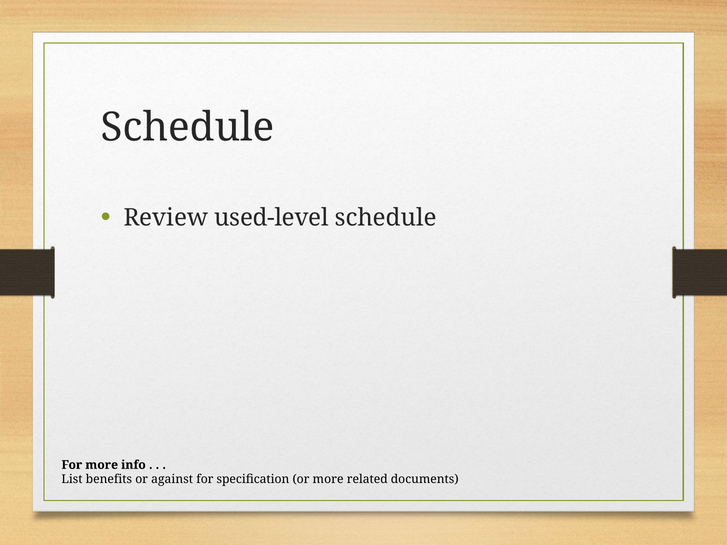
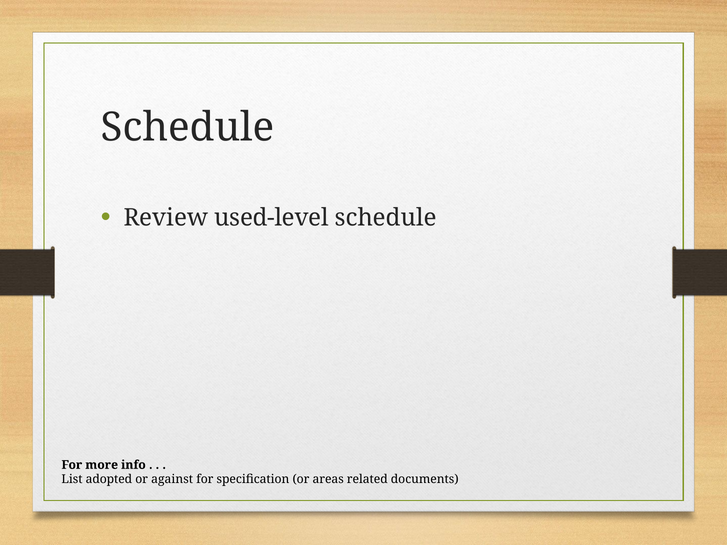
benefits: benefits -> adopted (109, 480)
or more: more -> areas (328, 480)
